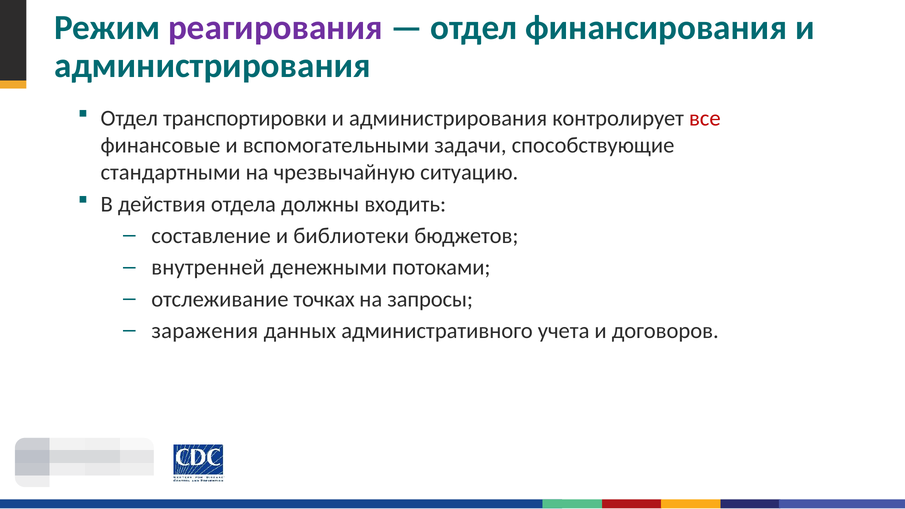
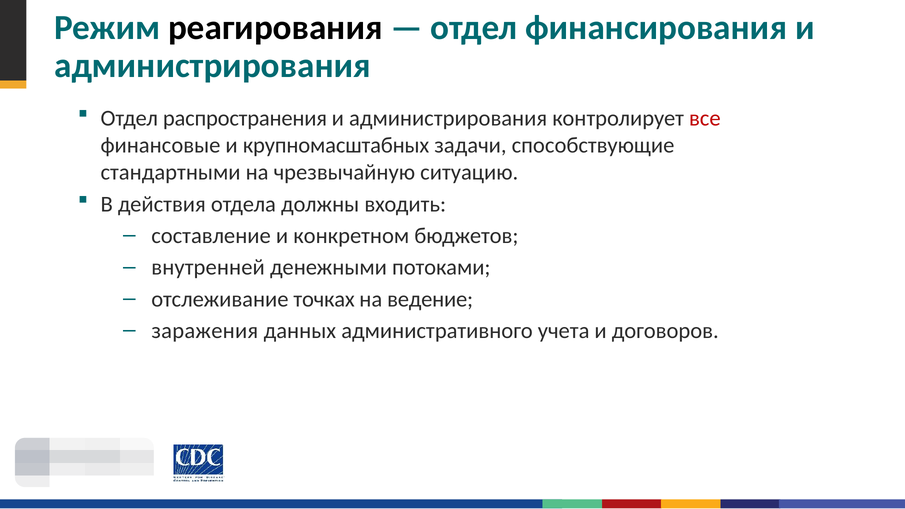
реагирования colour: purple -> black (275, 28)
транспортировки: транспортировки -> распространения (245, 118)
вспомогательными: вспомогательными -> крупномасштабных (336, 145)
библиотеки: библиотеки -> конкретном (351, 236)
запросы: запросы -> ведение (430, 299)
